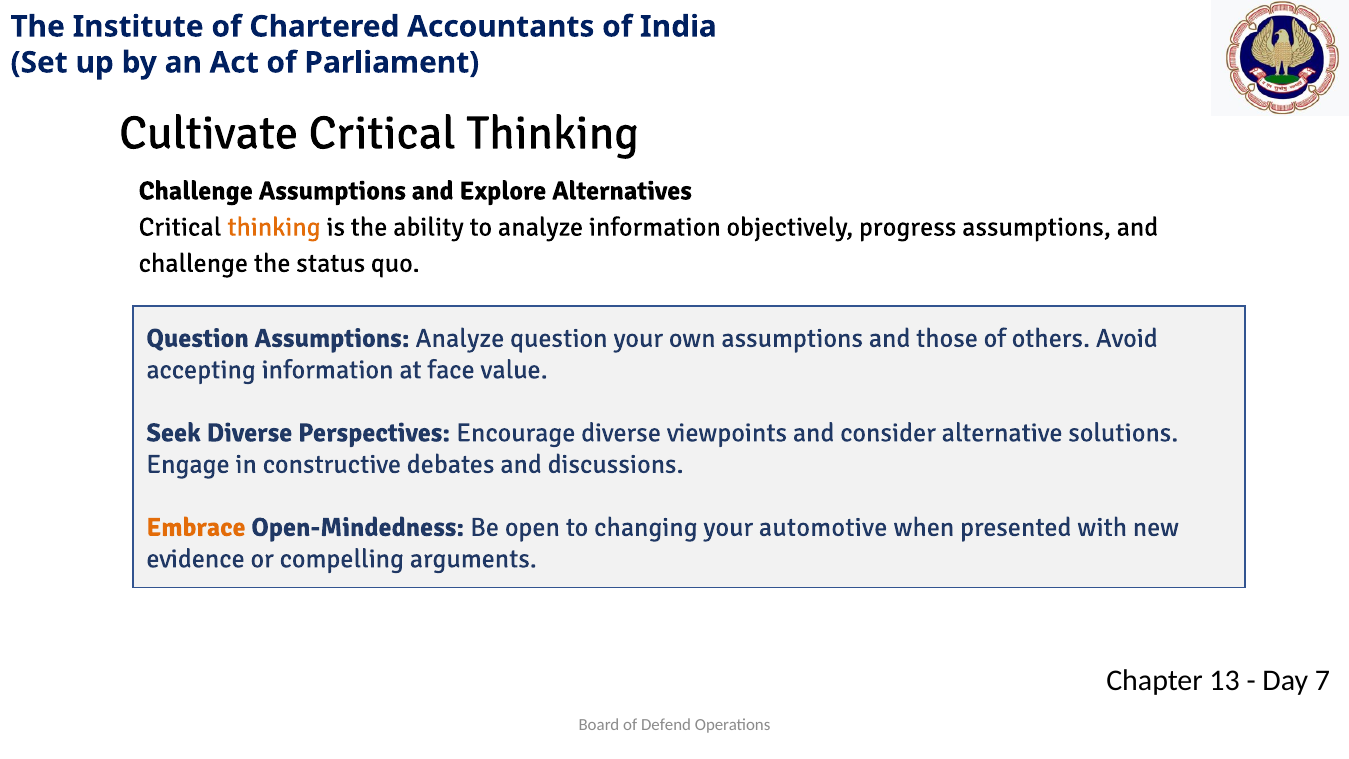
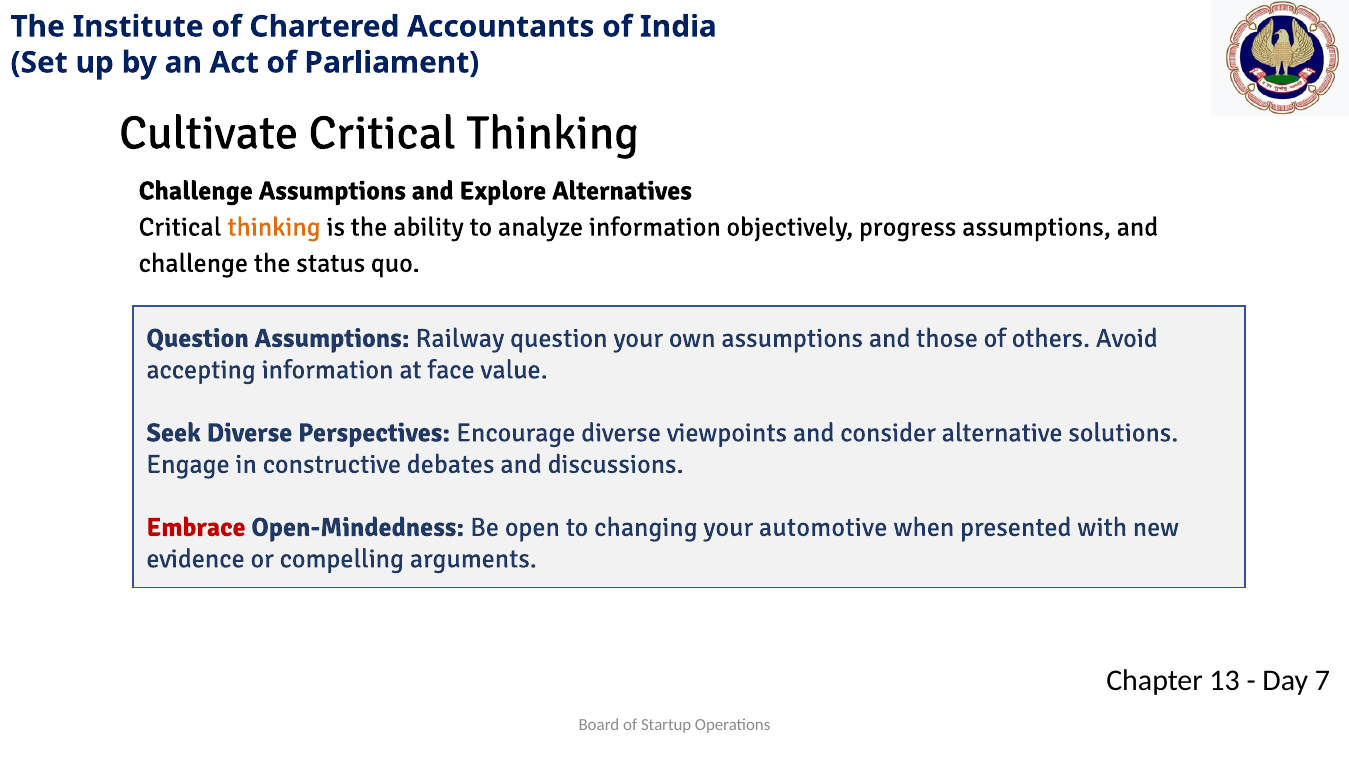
Assumptions Analyze: Analyze -> Railway (460, 338)
Embrace colour: orange -> red (196, 527)
Defend: Defend -> Startup (666, 725)
